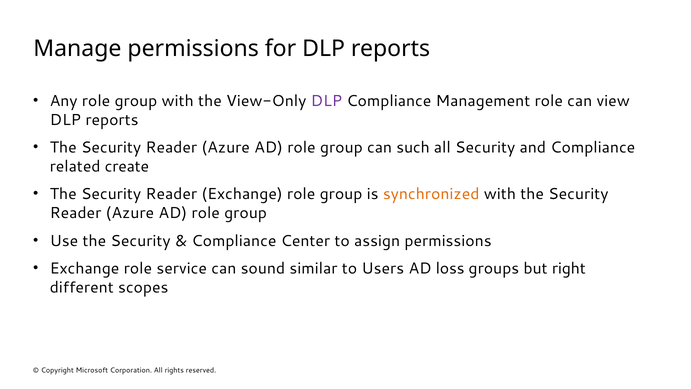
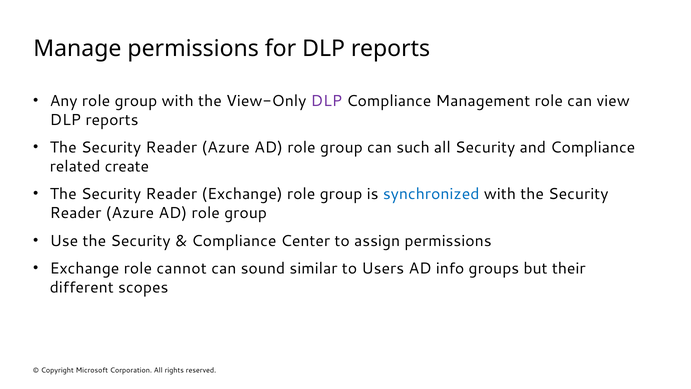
synchronized colour: orange -> blue (431, 194)
service: service -> cannot (182, 268)
loss: loss -> info (450, 268)
right: right -> their (569, 268)
